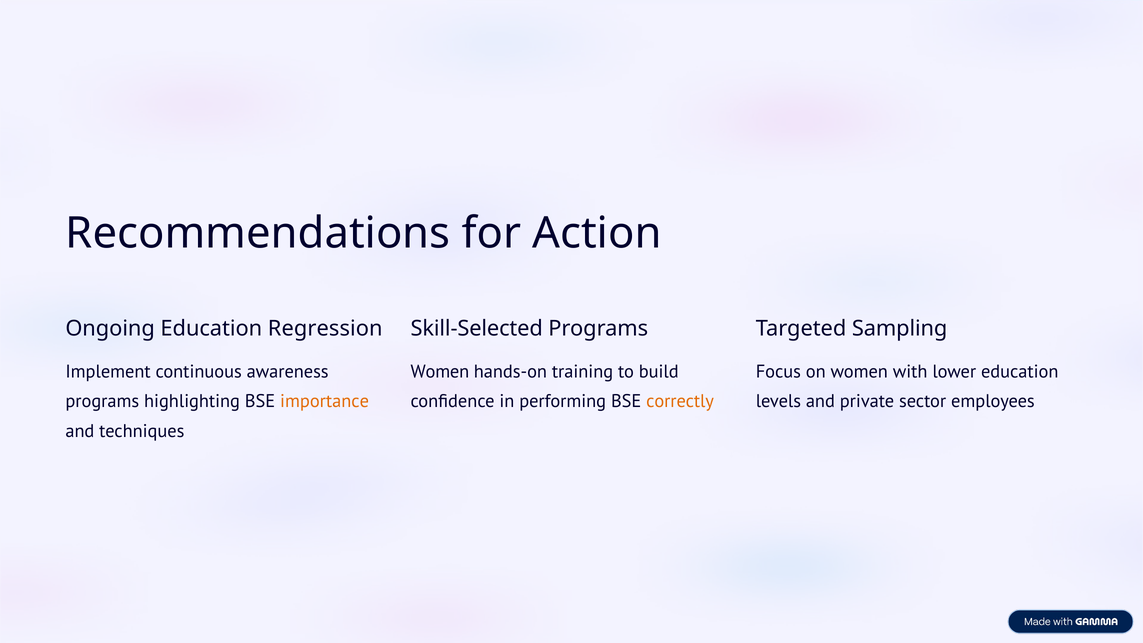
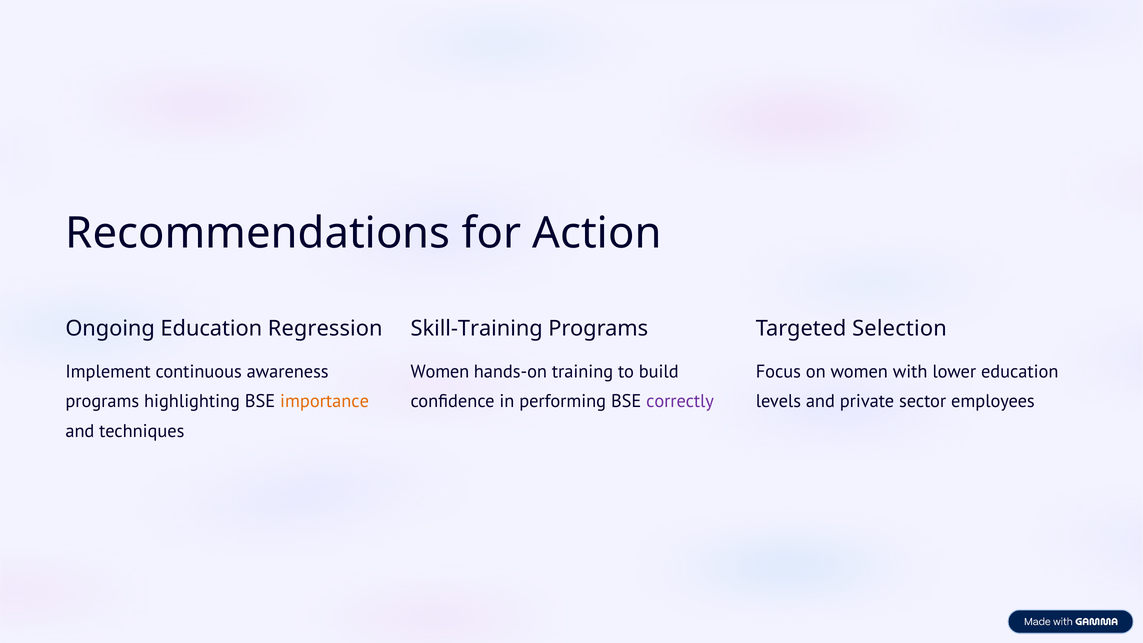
Skill-Selected: Skill-Selected -> Skill-Training (477, 328)
Sampling: Sampling -> Selection (899, 328)
correctly colour: orange -> purple (680, 401)
